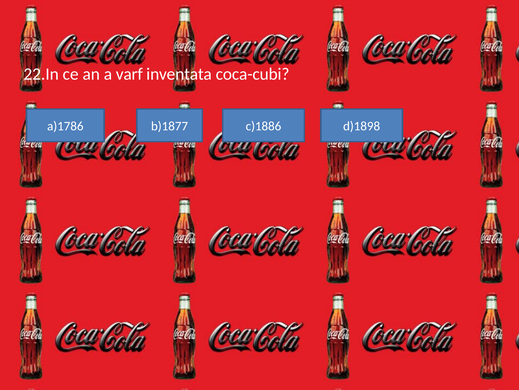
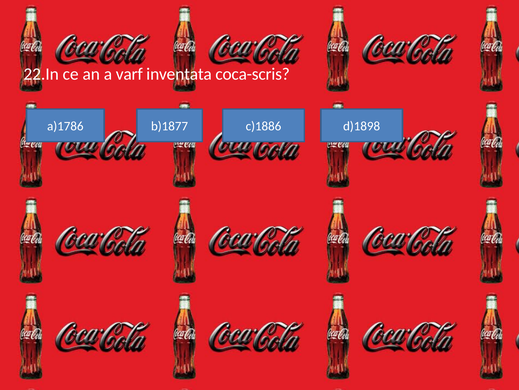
coca-cubi: coca-cubi -> coca-scris (253, 74)
